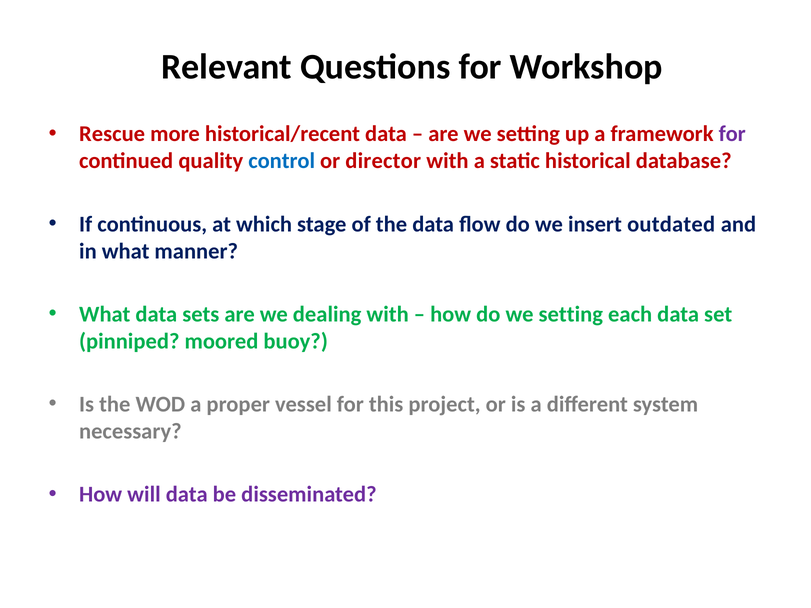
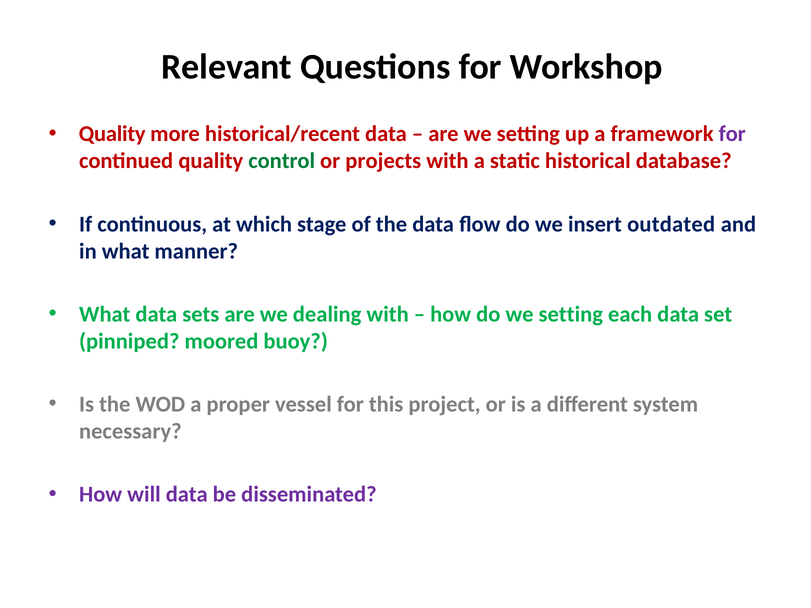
Rescue: Rescue -> Quality (112, 134)
control colour: blue -> green (282, 161)
director: director -> projects (383, 161)
